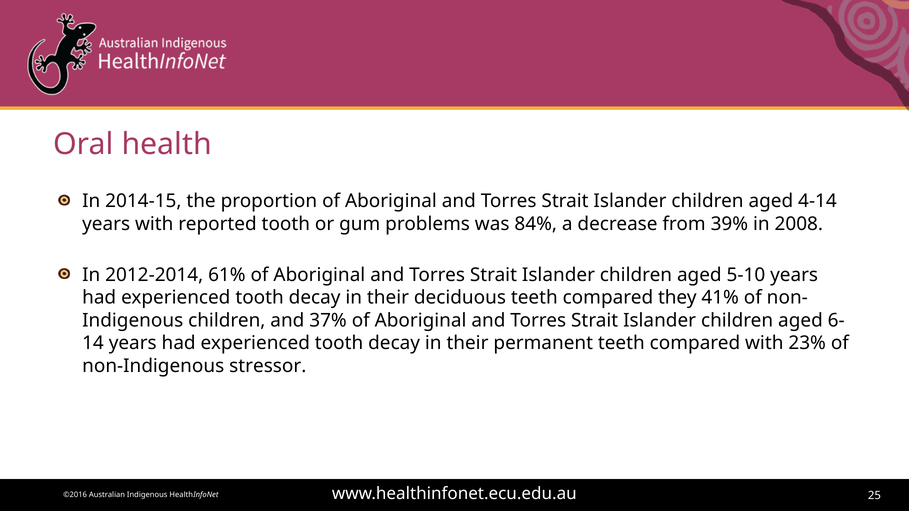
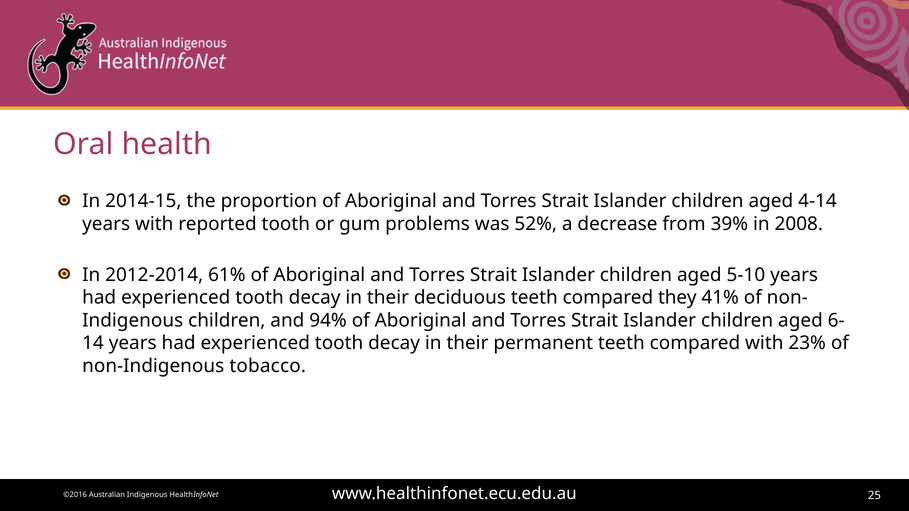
84%: 84% -> 52% (536, 224)
37%: 37% -> 94% (328, 321)
stressor: stressor -> tobacco (268, 366)
